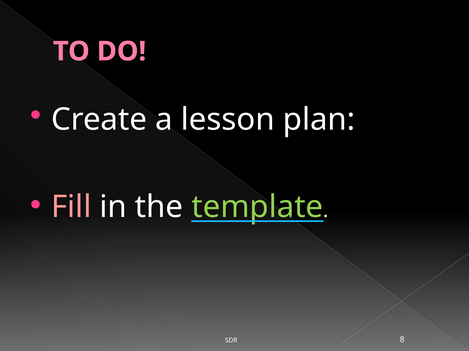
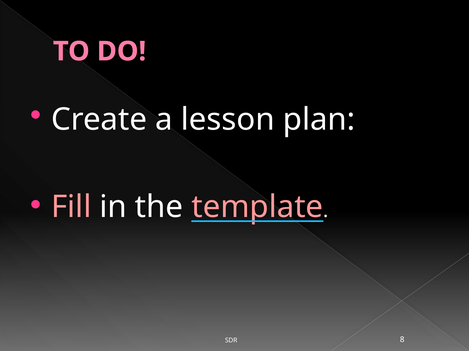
template colour: light green -> pink (257, 207)
